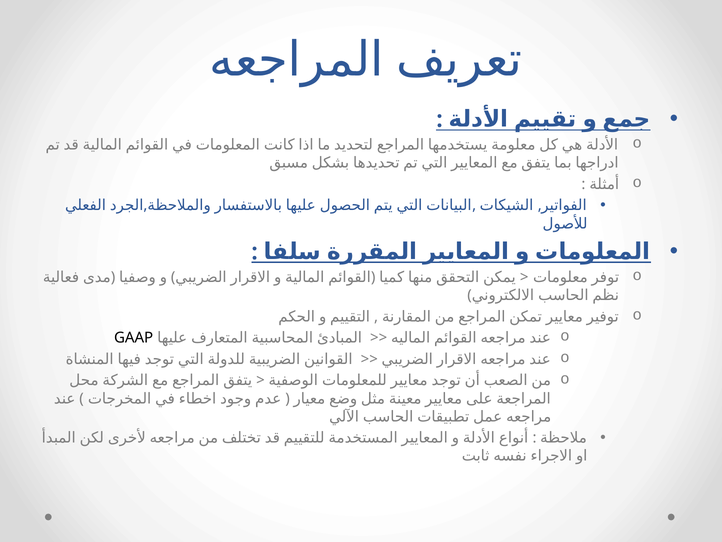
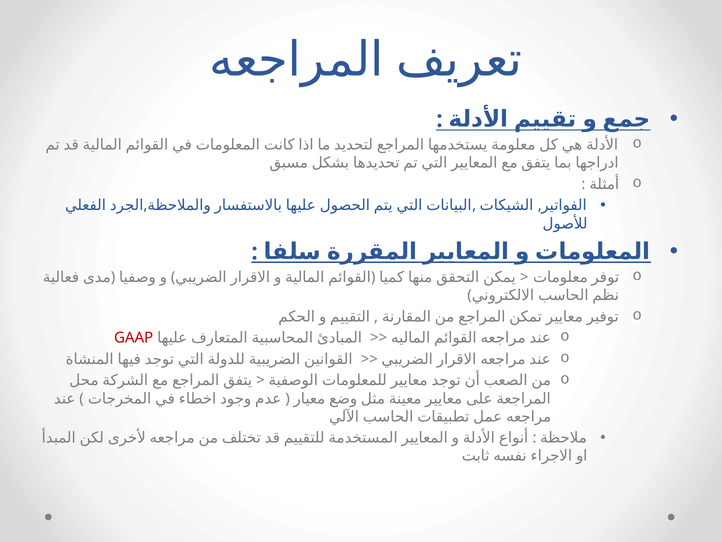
GAAP colour: black -> red (134, 338)
